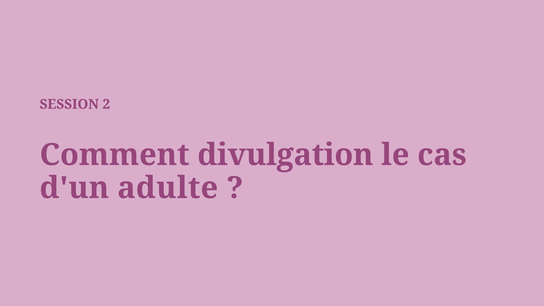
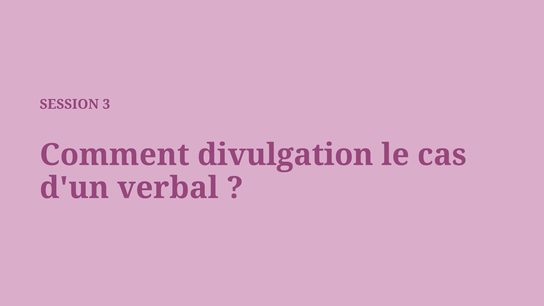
2: 2 -> 3 (106, 104)
adulte: adulte -> verbal (168, 188)
